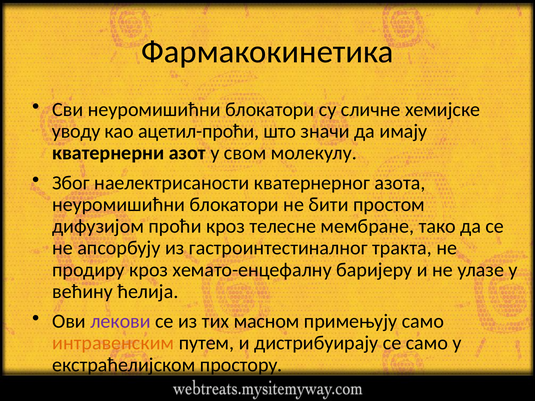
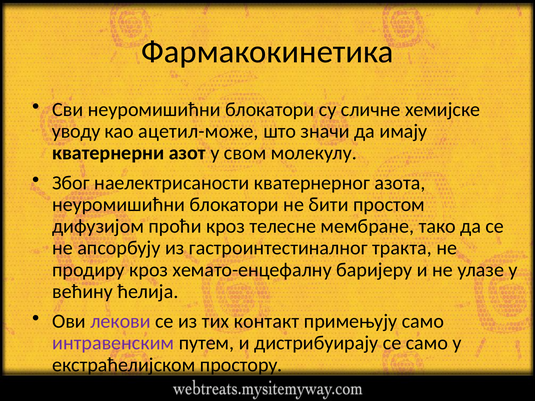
ацетил-проћи: ацетил-проћи -> ацетил-може (198, 131)
масном: масном -> контакт (267, 322)
интравенским colour: orange -> purple (113, 343)
